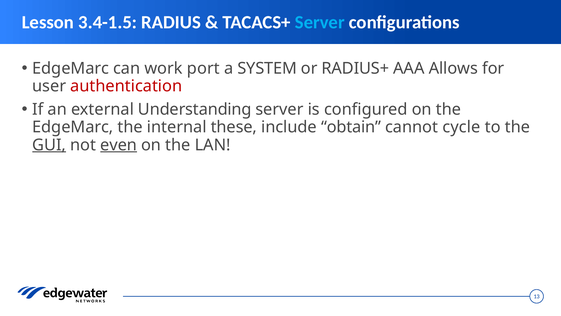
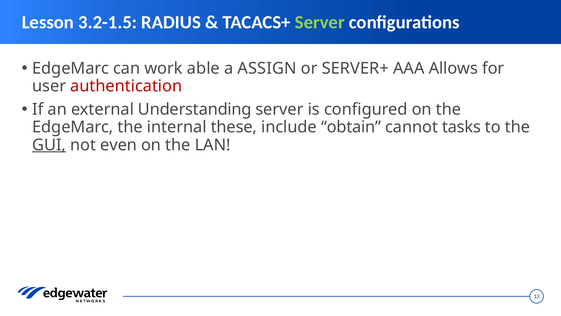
3.4-1.5: 3.4-1.5 -> 3.2-1.5 (108, 22)
Server colour: light blue -> light green (320, 22)
port: port -> able (203, 68)
SYSTEM: SYSTEM -> ASSIGN (267, 68)
RADIUS+: RADIUS+ -> SERVER+ (355, 68)
cycle: cycle -> tasks (462, 127)
even underline: present -> none (119, 145)
